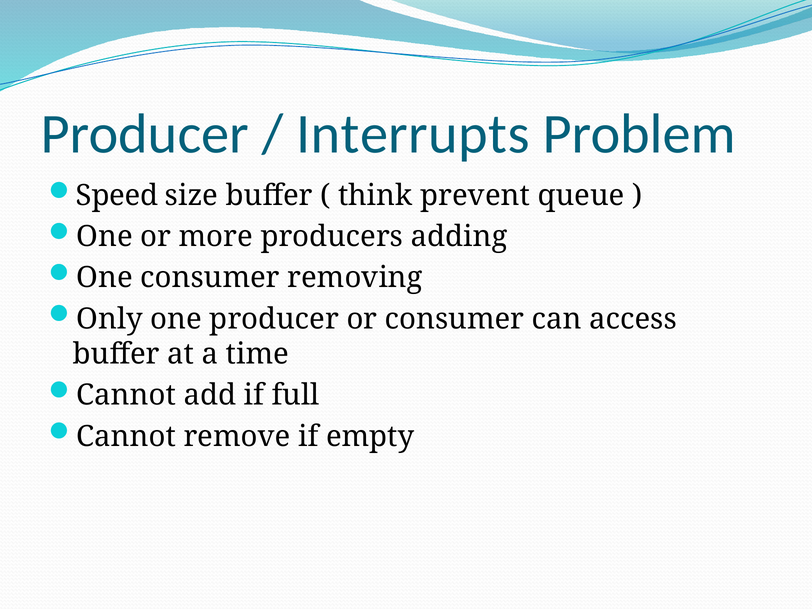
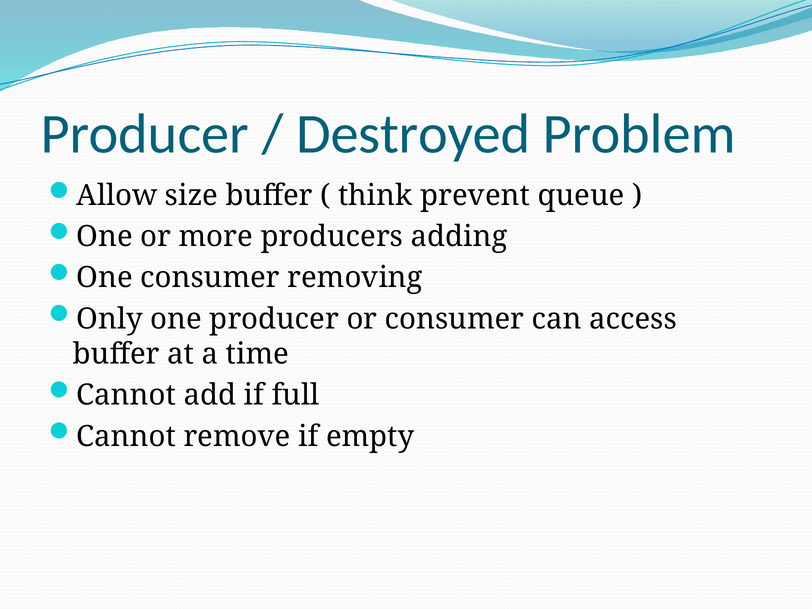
Interrupts: Interrupts -> Destroyed (413, 134)
Speed: Speed -> Allow (117, 196)
